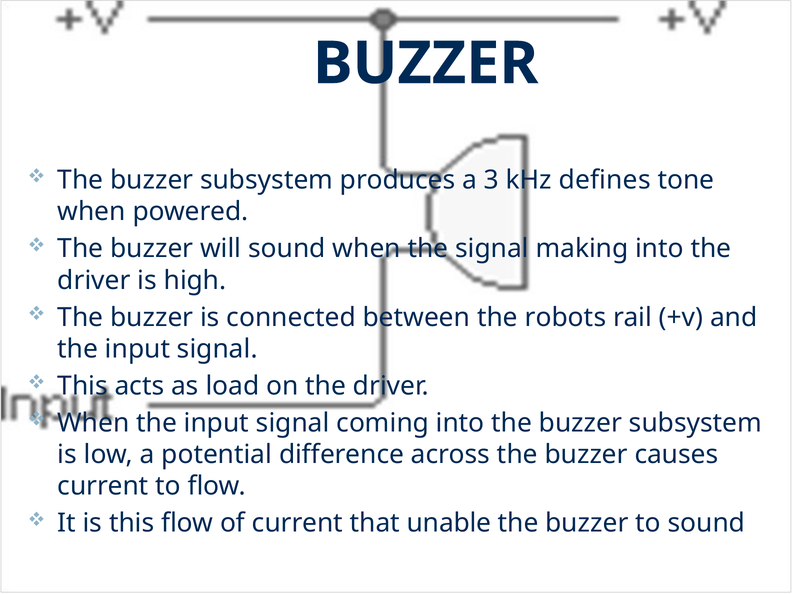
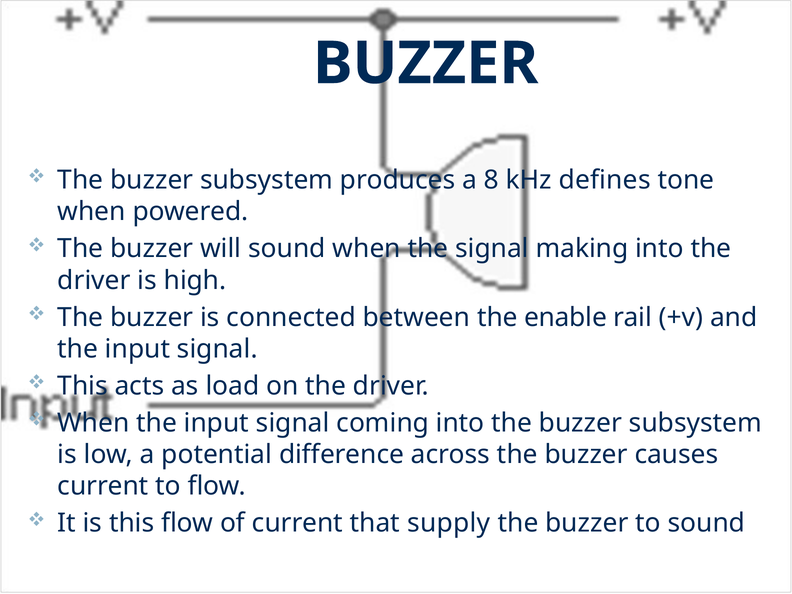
3: 3 -> 8 (491, 180)
robots: robots -> enable (566, 317)
unable: unable -> supply (449, 523)
